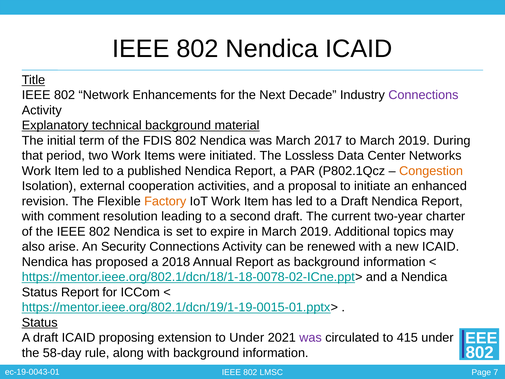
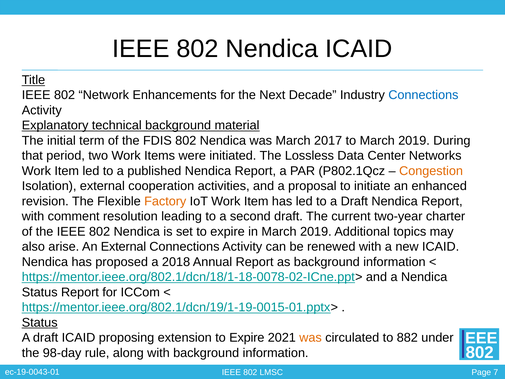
Connections colour: purple -> blue (423, 95)
An Security: Security -> External (123, 247)
extension to Under: Under -> Expire (247, 337)
was colour: purple -> orange (311, 337)
415: 415 -> 882 (407, 337)
58-day: 58-day -> 98-day (62, 353)
